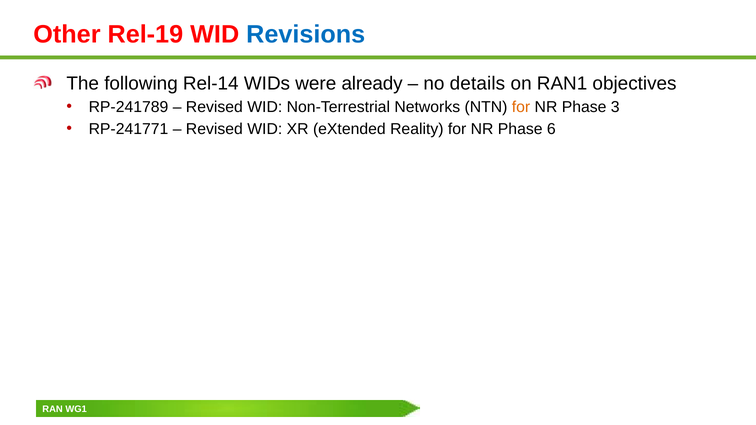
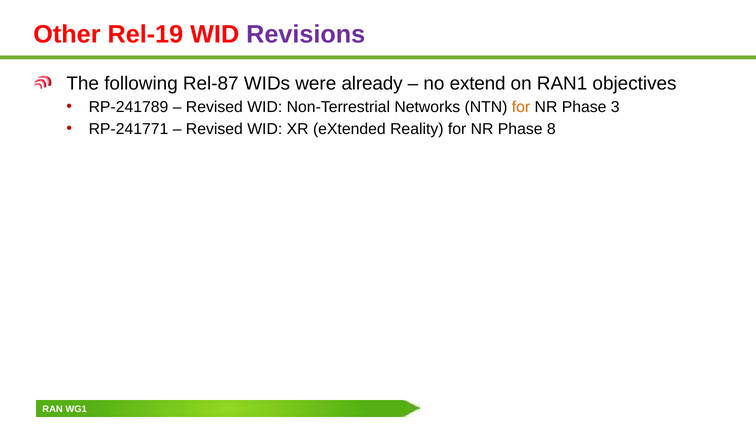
Revisions colour: blue -> purple (306, 35)
Rel-14: Rel-14 -> Rel-87 (211, 83)
details: details -> extend (478, 83)
6: 6 -> 8 (551, 129)
